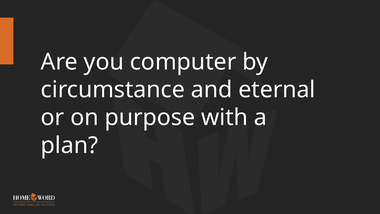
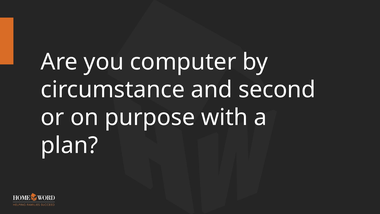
eternal: eternal -> second (277, 90)
